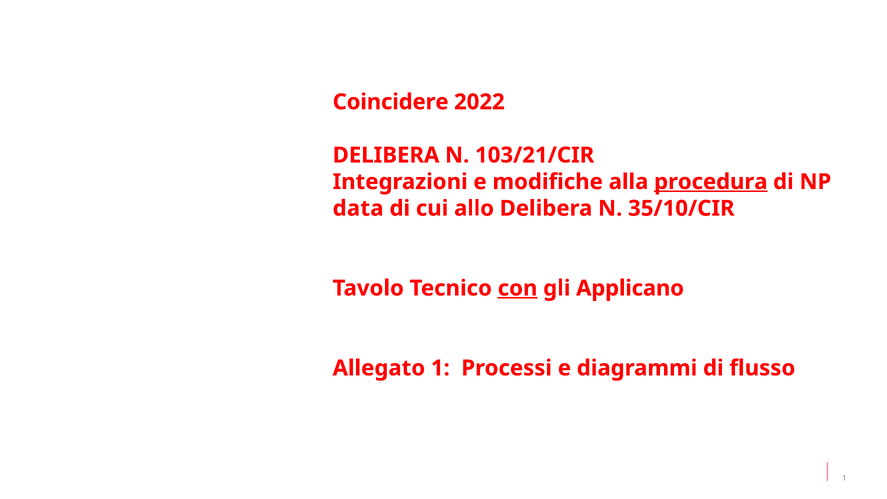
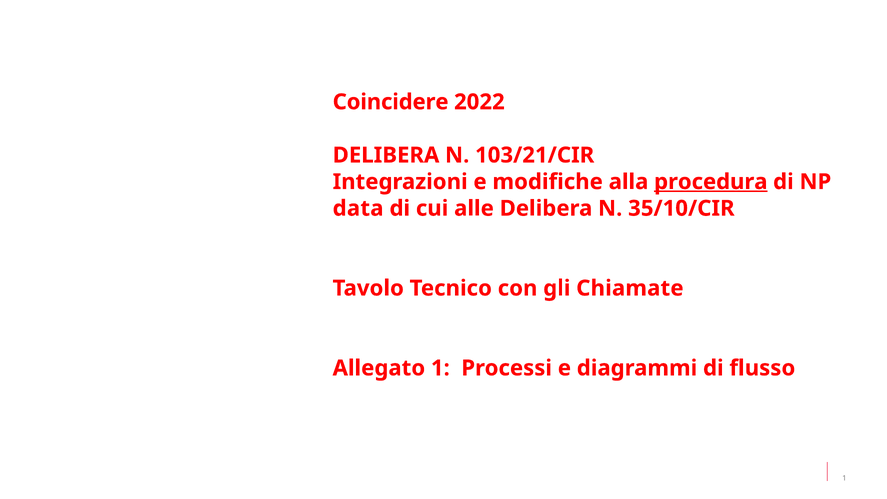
allo: allo -> alle (474, 208)
con underline: present -> none (518, 288)
Applicano: Applicano -> Chiamate (630, 288)
